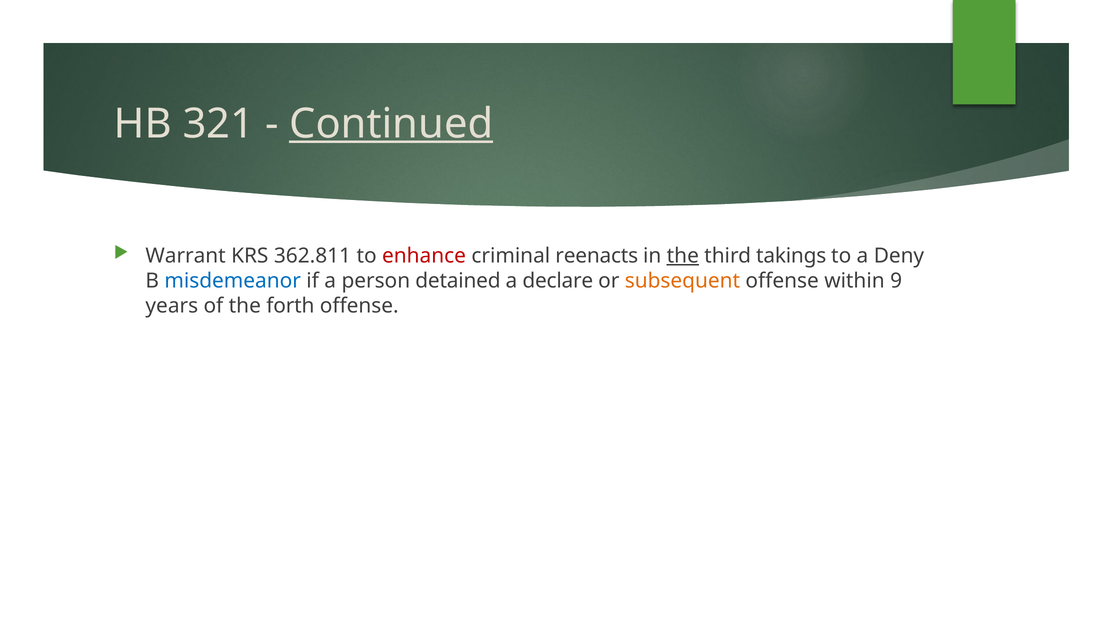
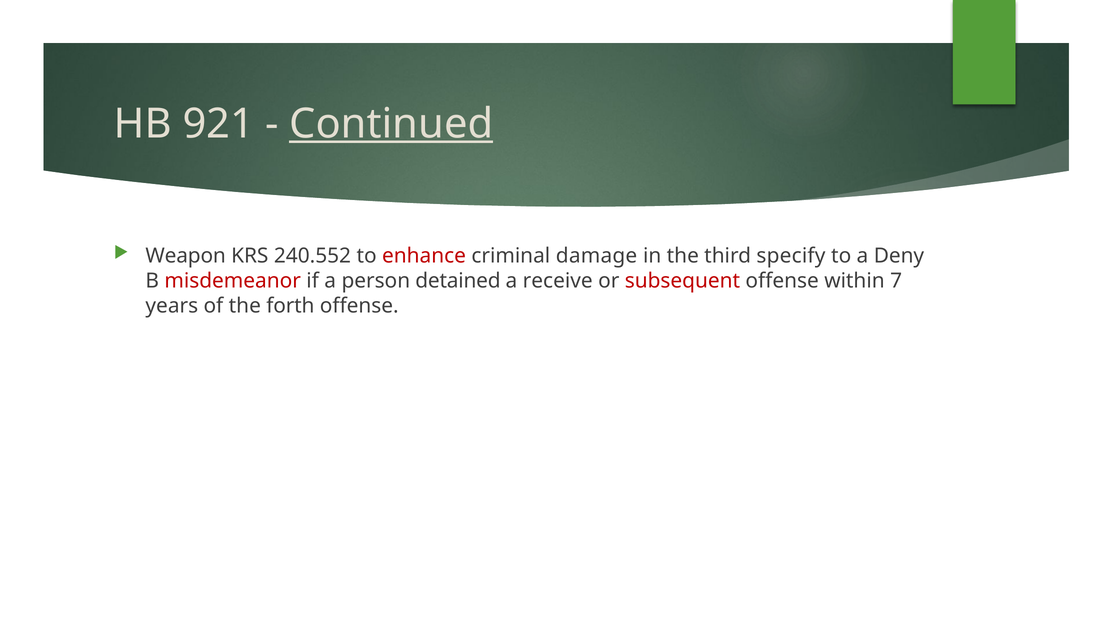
321: 321 -> 921 (218, 124)
Warrant: Warrant -> Weapon (186, 256)
362.811: 362.811 -> 240.552 (312, 256)
reenacts: reenacts -> damage (597, 256)
the underline: present -> none (683, 256)
takings: takings -> specify (791, 256)
misdemeanor colour: blue -> red (233, 281)
declare: declare -> receive (558, 281)
subsequent colour: orange -> red (682, 281)
9: 9 -> 7 (896, 281)
